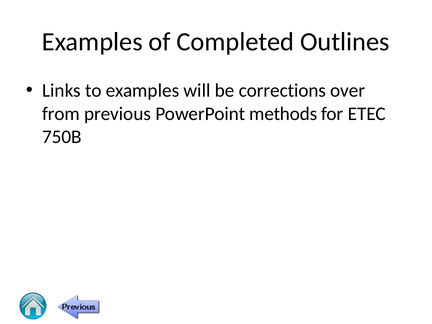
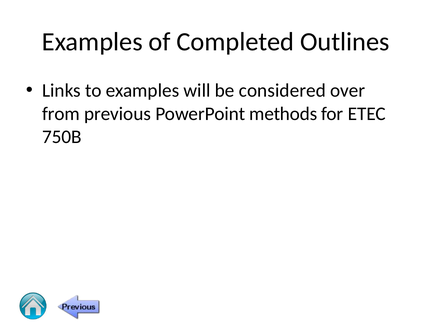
corrections: corrections -> considered (282, 91)
